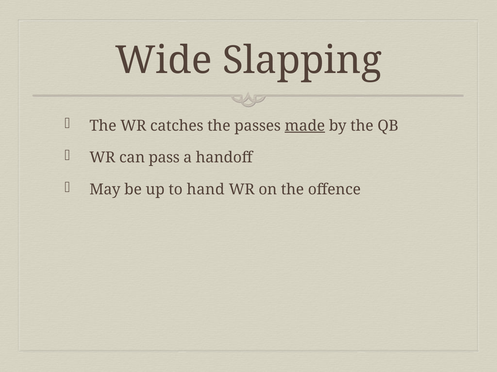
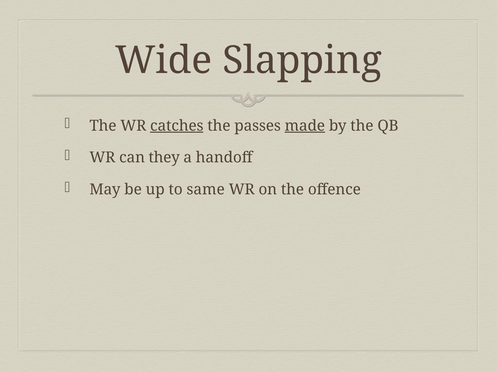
catches underline: none -> present (177, 126)
pass: pass -> they (164, 158)
hand: hand -> same (206, 190)
